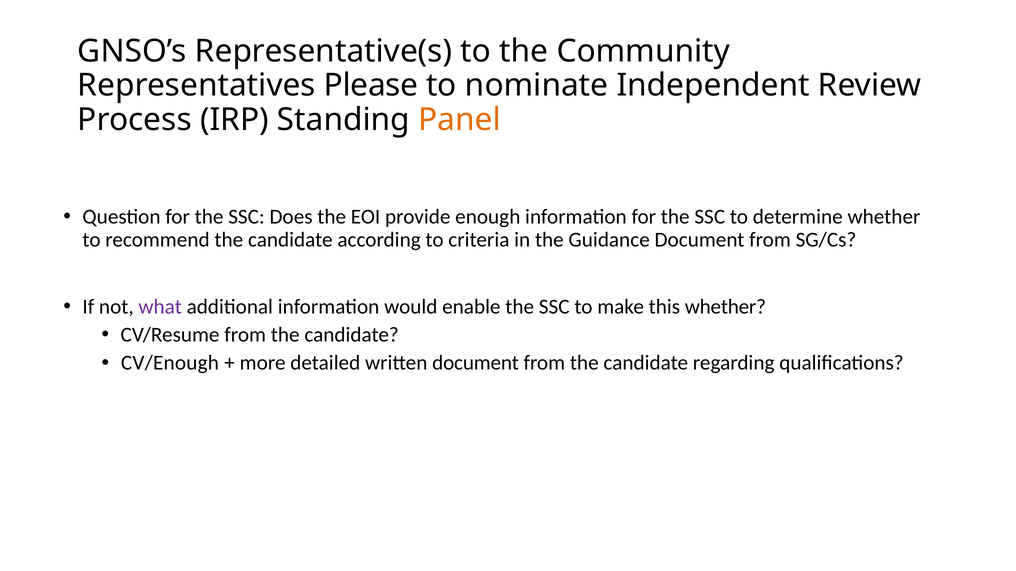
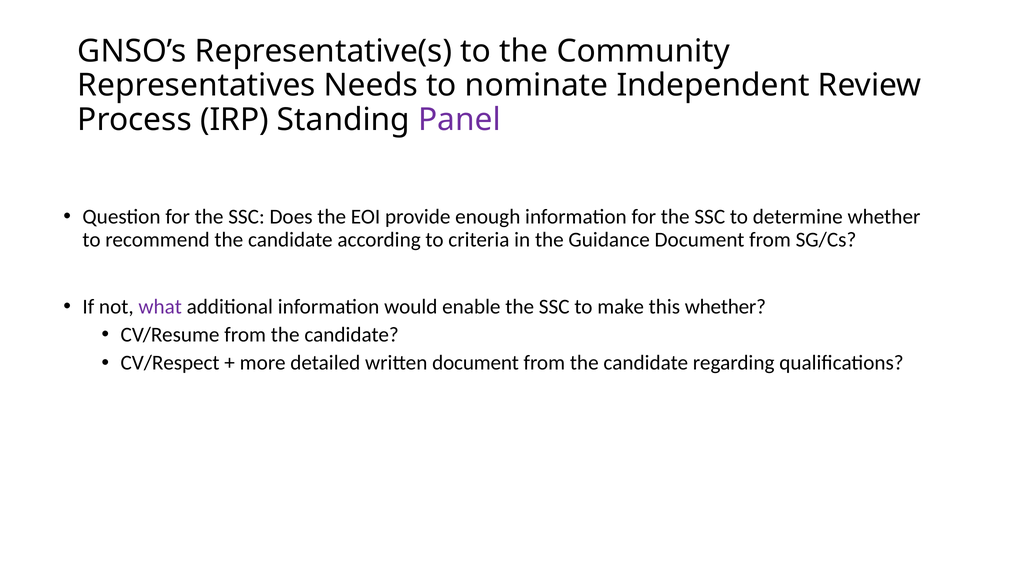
Please: Please -> Needs (371, 85)
Panel colour: orange -> purple (460, 120)
CV/Enough: CV/Enough -> CV/Respect (170, 363)
